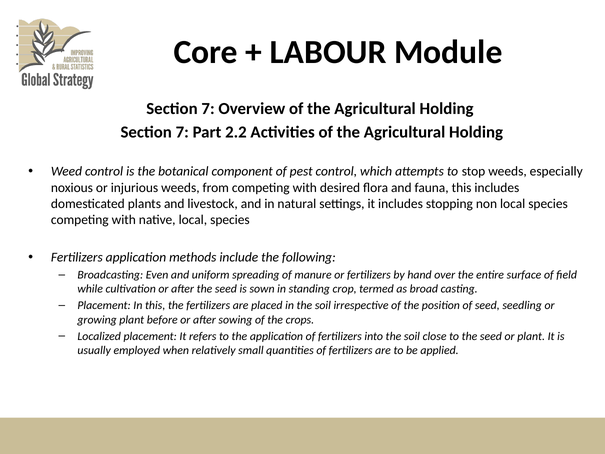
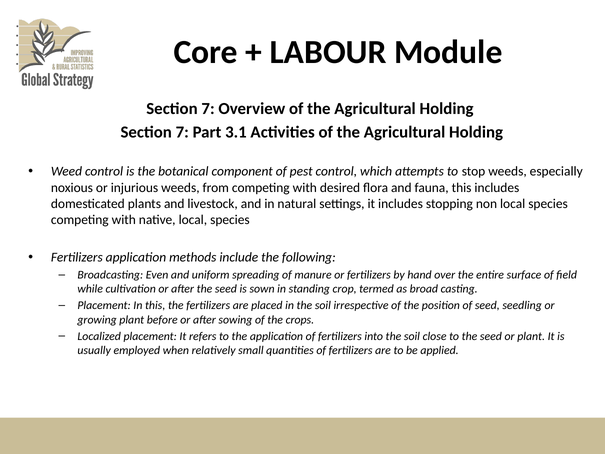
2.2: 2.2 -> 3.1 (236, 132)
